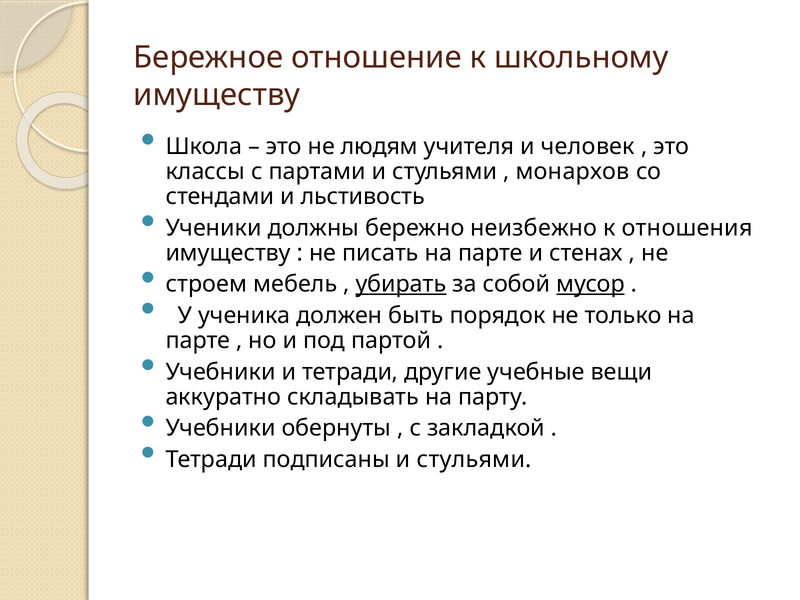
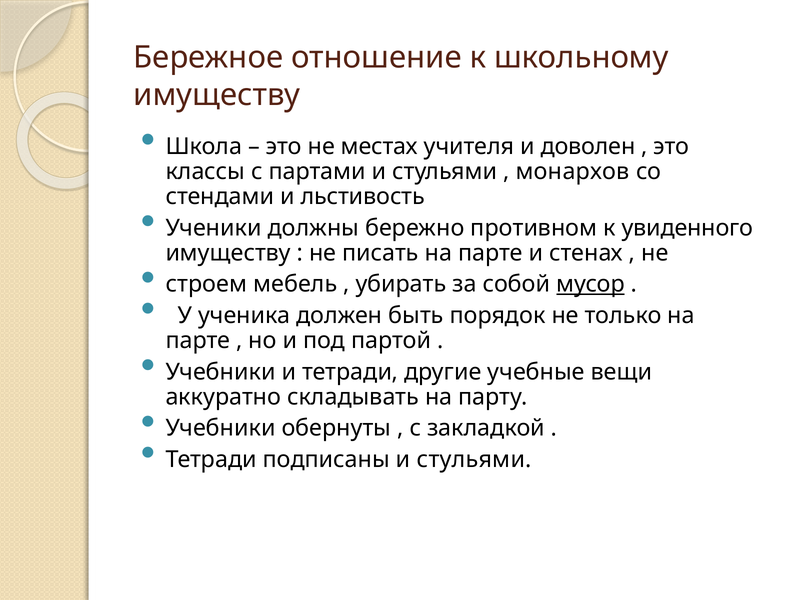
людям: людям -> местах (379, 146)
человек: человек -> доволен (588, 146)
неизбежно: неизбежно -> противном (534, 228)
отношения: отношения -> увиденного (687, 228)
убирать underline: present -> none (401, 284)
